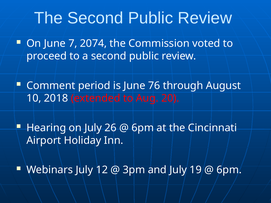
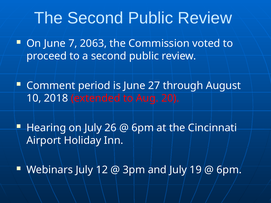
2074: 2074 -> 2063 (93, 44)
76: 76 -> 27 (154, 86)
